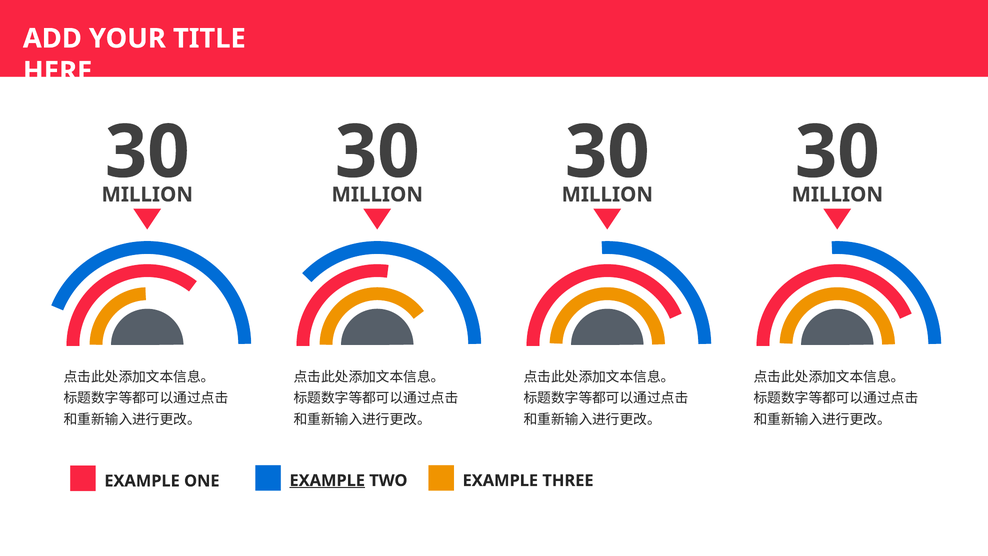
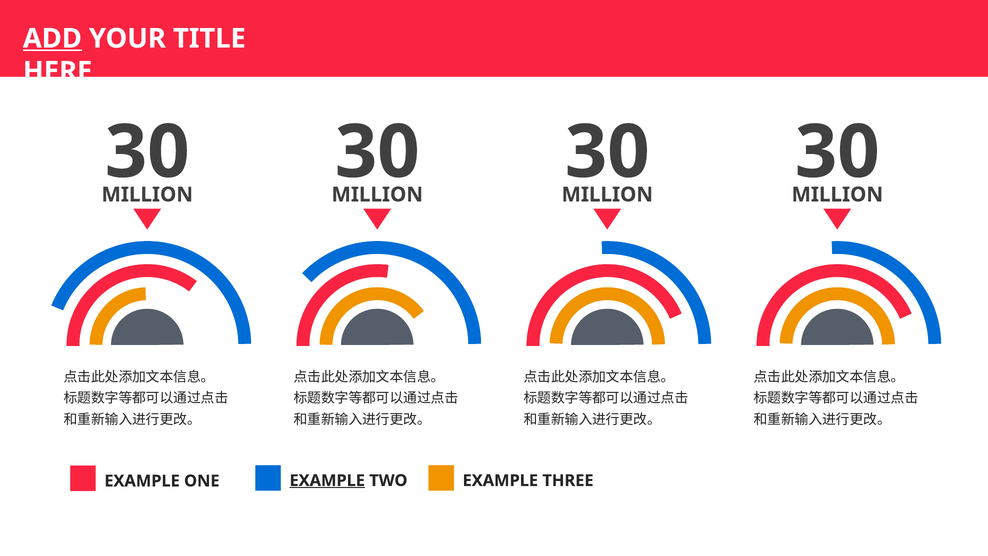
ADD underline: none -> present (52, 39)
